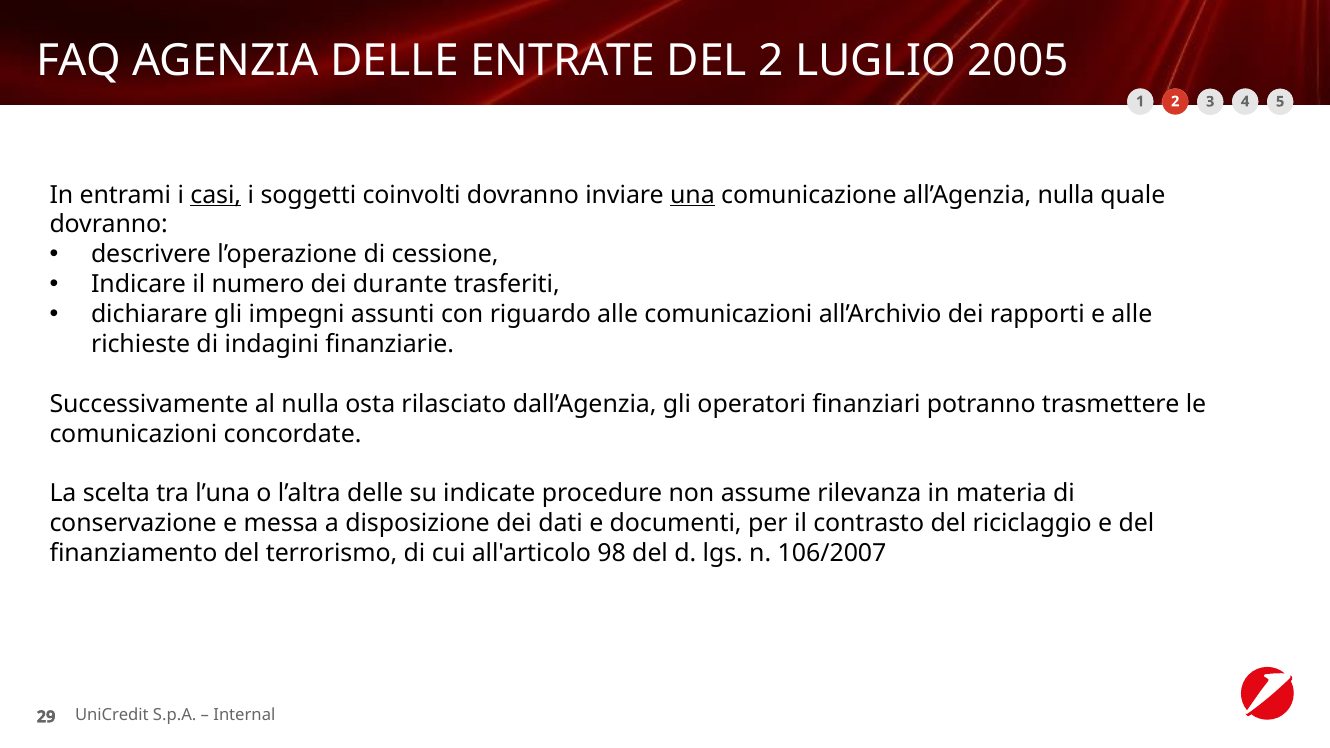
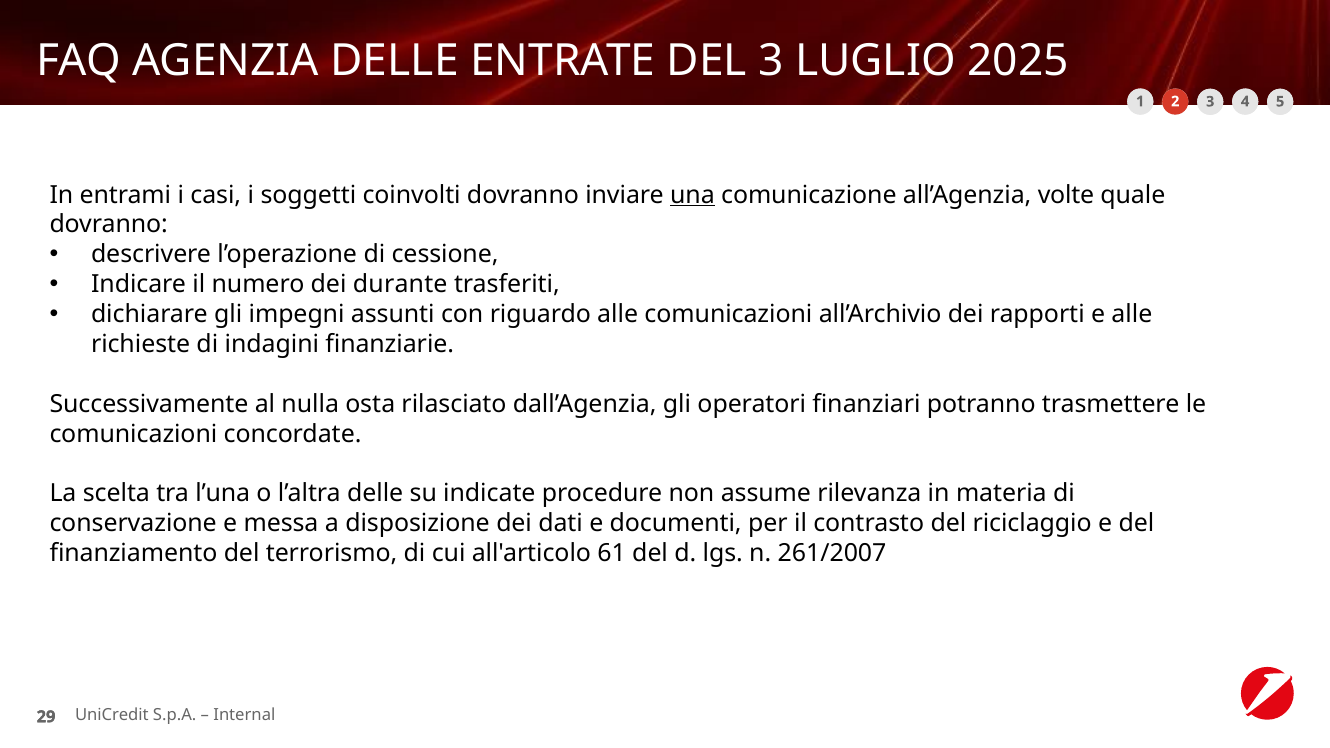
DEL 2: 2 -> 3 (771, 61)
2005: 2005 -> 2025 (1018, 61)
casi underline: present -> none (216, 195)
all’Agenzia nulla: nulla -> volte (1066, 195)
98: 98 -> 61 (612, 554)
106/2007: 106/2007 -> 261/2007 (832, 554)
